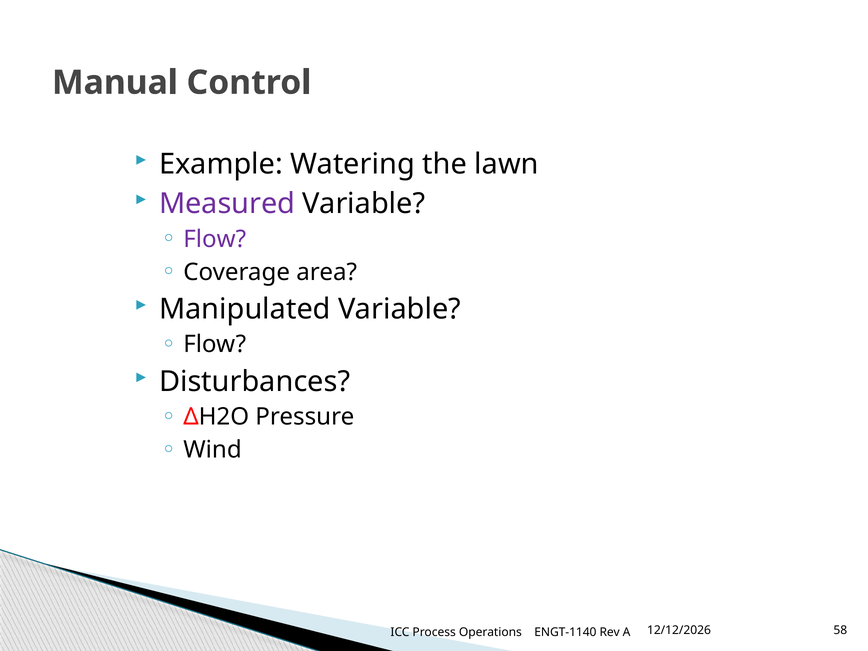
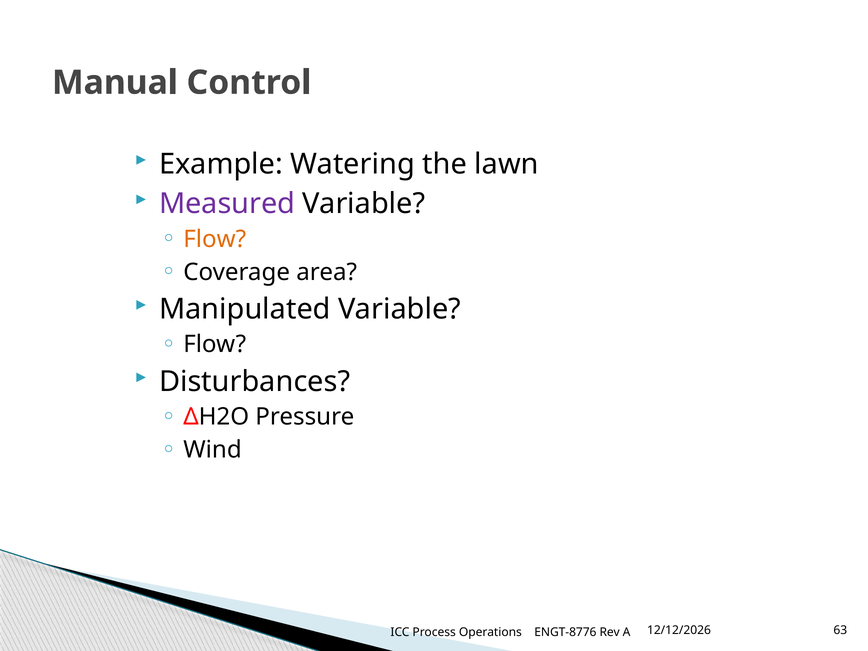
Flow colour: purple -> orange (215, 239)
58: 58 -> 63 (840, 630)
ENGT-1140: ENGT-1140 -> ENGT-8776 (565, 632)
